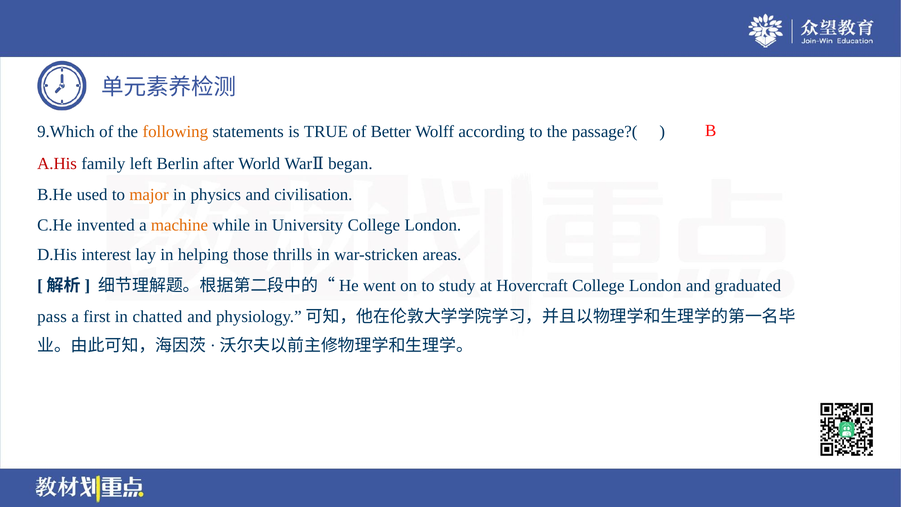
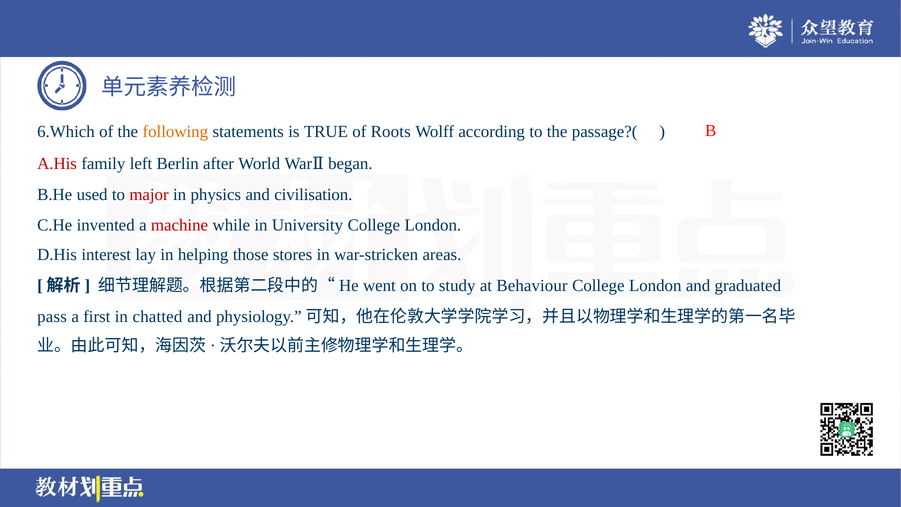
9.Which: 9.Which -> 6.Which (66, 132)
Better: Better -> Roots (391, 132)
major colour: orange -> red (149, 194)
machine colour: orange -> red (180, 225)
thrills: thrills -> stores (293, 254)
Hovercraft: Hovercraft -> Behaviour (532, 285)
